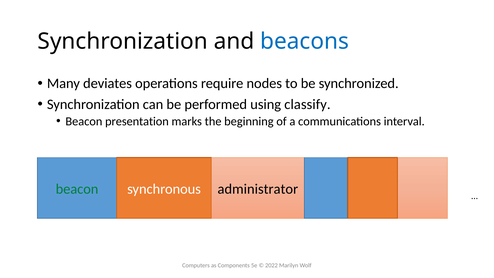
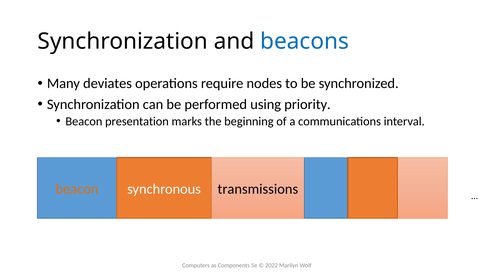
classify: classify -> priority (308, 104)
beacon colour: green -> orange (77, 189)
administrator: administrator -> transmissions (258, 189)
